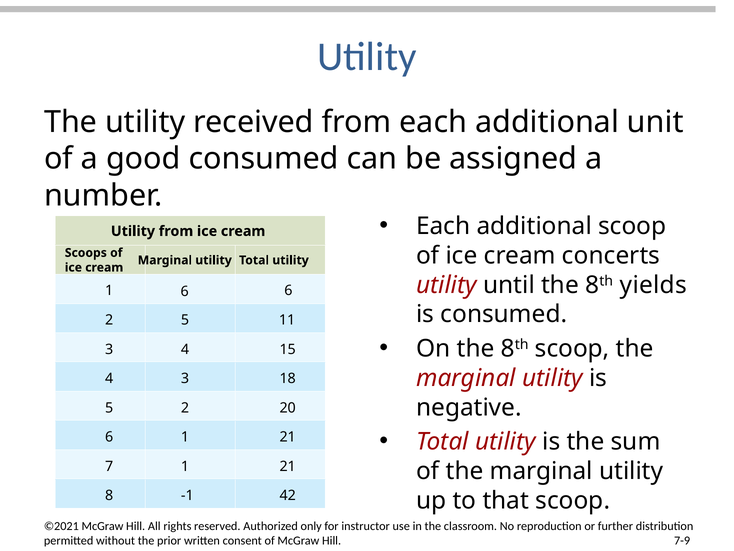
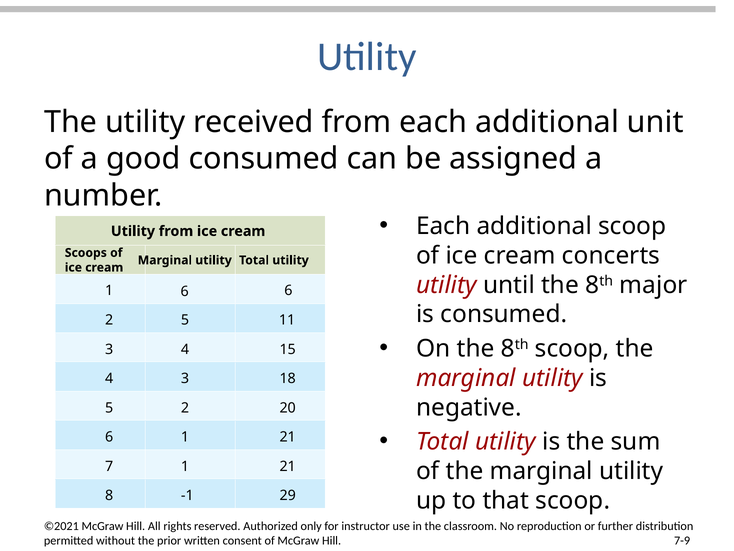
yields: yields -> major (653, 285)
42: 42 -> 29 (288, 495)
